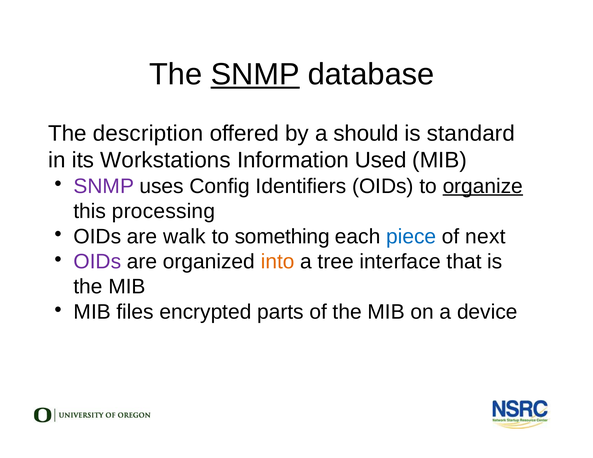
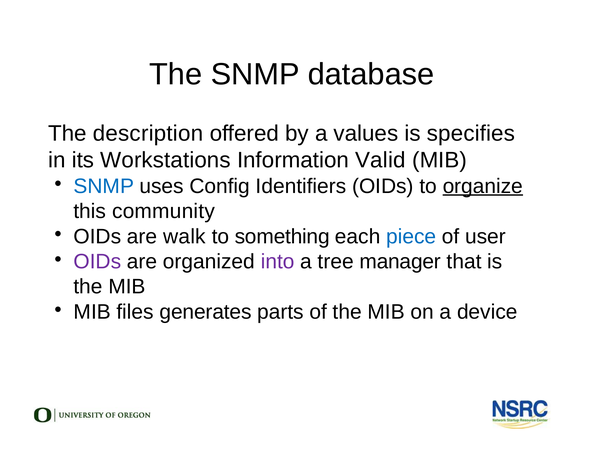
SNMP underline: present -> none (255, 74)
should: should -> values (366, 133)
standard: standard -> specifies (471, 133)
Used: Used -> Valid (380, 160)
SNMP colour: purple -> blue (104, 186)
processing: processing -> community (164, 211)
next: next -> user (486, 237)
into colour: orange -> purple (278, 262)
interface: interface -> manager (400, 262)
encrypted: encrypted -> generates (206, 312)
